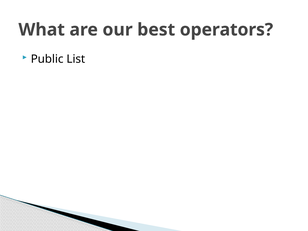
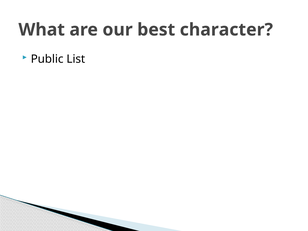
operators: operators -> character (226, 30)
